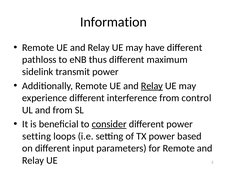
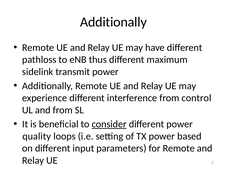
Information: Information -> Additionally (113, 22)
Relay underline: present -> none (152, 86)
setting: setting -> quality (37, 136)
